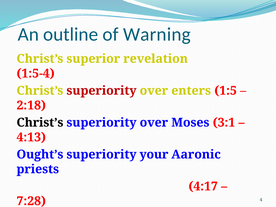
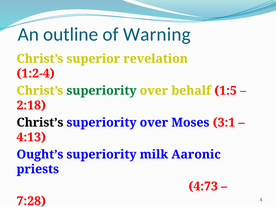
1:5-4: 1:5-4 -> 1:2-4 (36, 73)
superiority colour: red -> green (101, 91)
enters: enters -> behalf (191, 91)
your: your -> milk (154, 154)
4:17: 4:17 -> 4:73 (203, 186)
